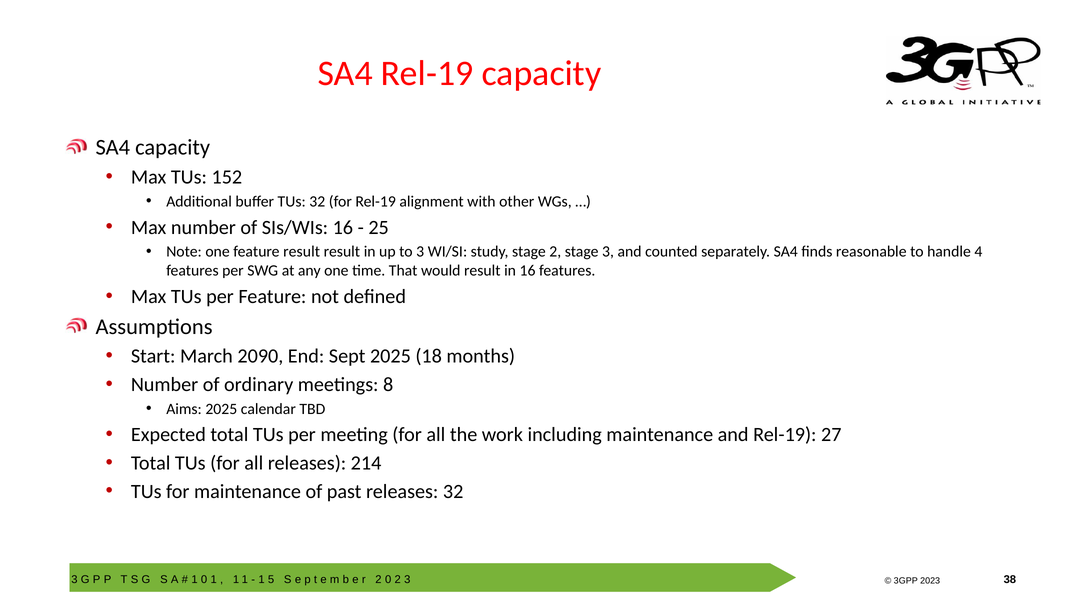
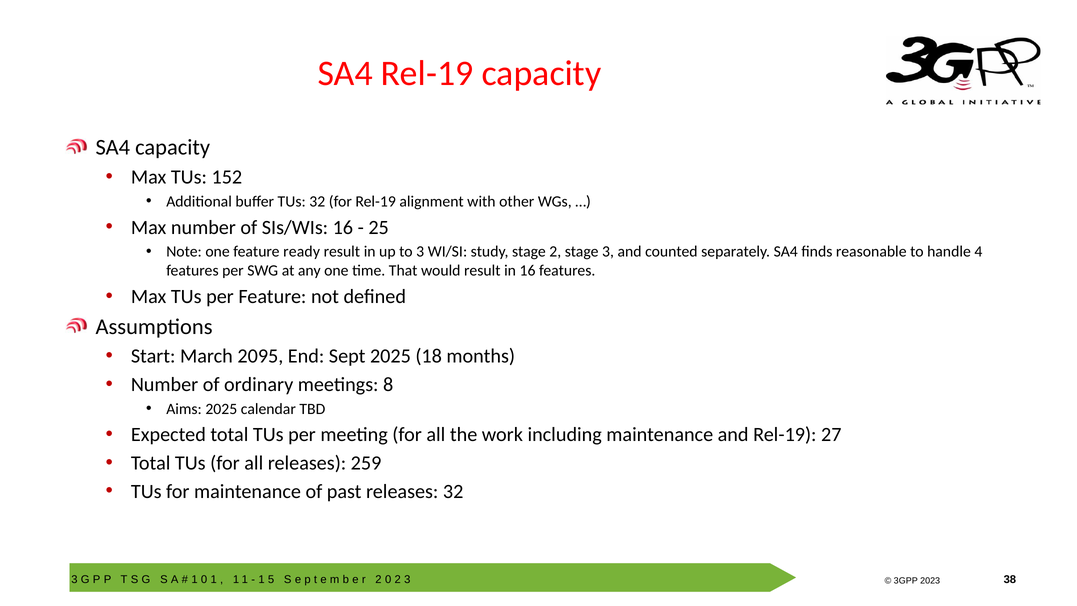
feature result: result -> ready (302, 252)
2090: 2090 -> 2095 (260, 356)
214: 214 -> 259 (366, 463)
